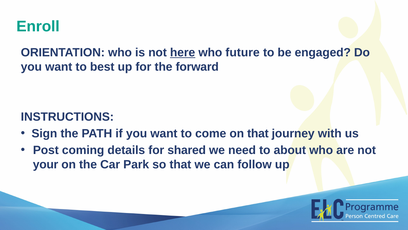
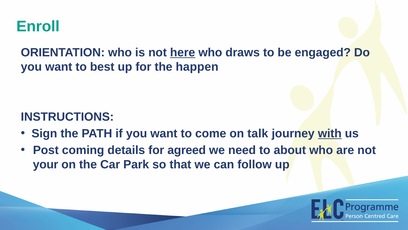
future: future -> draws (243, 52)
forward: forward -> happen (197, 67)
on that: that -> talk (258, 133)
with underline: none -> present (330, 133)
shared: shared -> agreed (187, 150)
